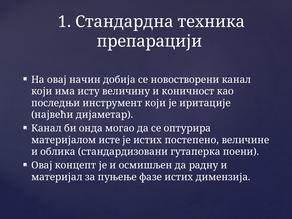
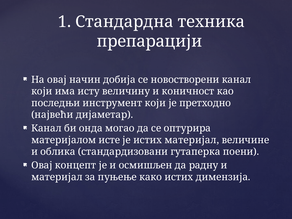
иритације: иритације -> претходно (205, 103)
истих постепено: постепено -> материјал (192, 140)
фазе: фазе -> како (151, 177)
